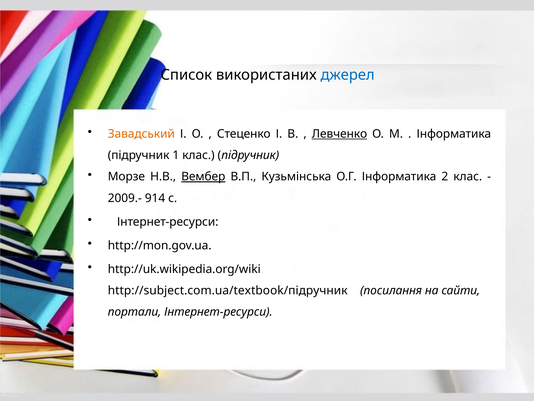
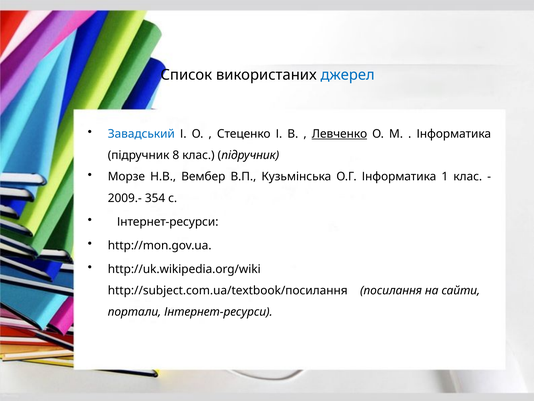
Завадський colour: orange -> blue (141, 134)
1: 1 -> 8 (176, 155)
Вембер underline: present -> none (203, 177)
2: 2 -> 1 (445, 177)
914: 914 -> 354 (155, 198)
http://subject.com.ua/textbook/підручник: http://subject.com.ua/textbook/підручник -> http://subject.com.ua/textbook/посилання (228, 290)
